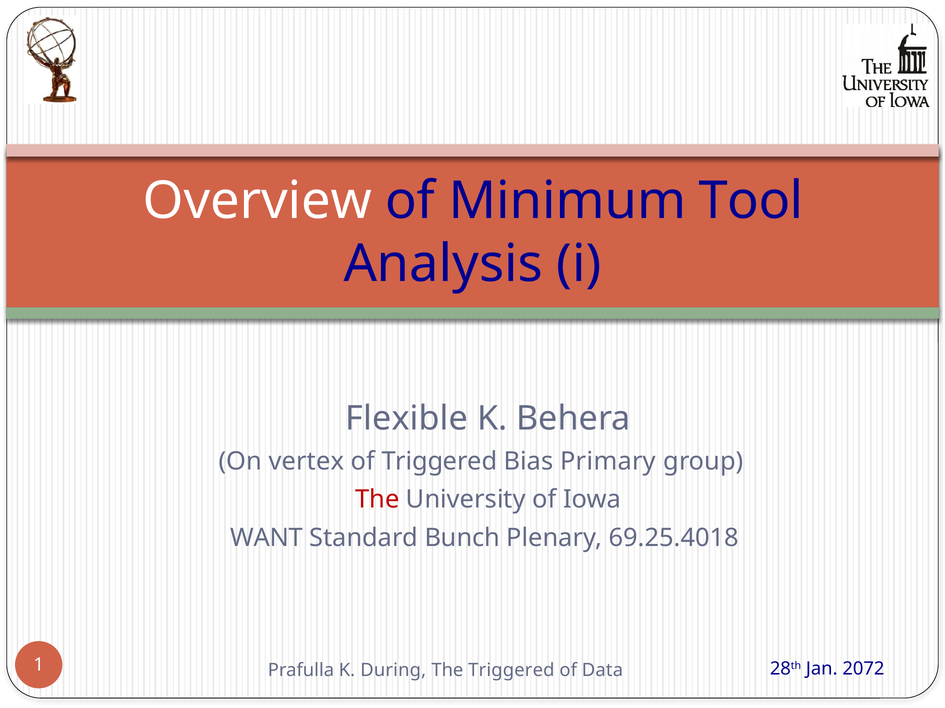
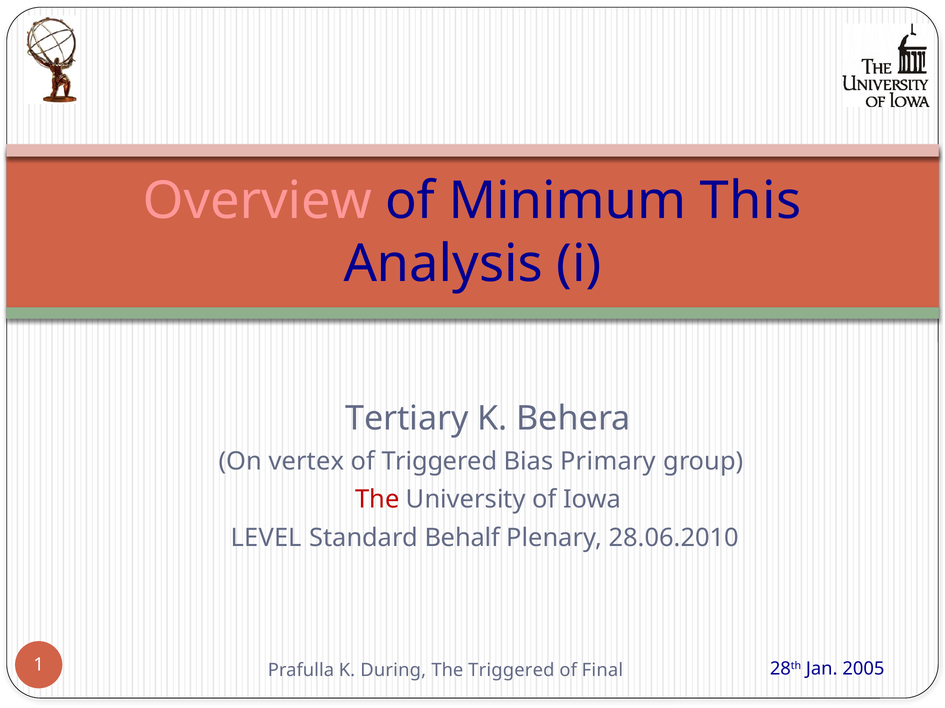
Overview colour: white -> pink (257, 201)
Tool: Tool -> This (751, 201)
Flexible: Flexible -> Tertiary (407, 419)
WANT: WANT -> LEVEL (266, 538)
Bunch: Bunch -> Behalf (462, 538)
69.25.4018: 69.25.4018 -> 28.06.2010 (674, 538)
2072: 2072 -> 2005 (863, 670)
Data: Data -> Final (602, 671)
